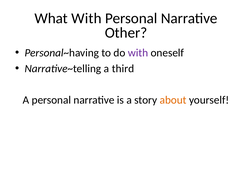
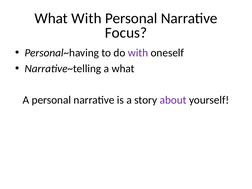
Other: Other -> Focus (126, 33)
a third: third -> what (123, 69)
about colour: orange -> purple (173, 100)
